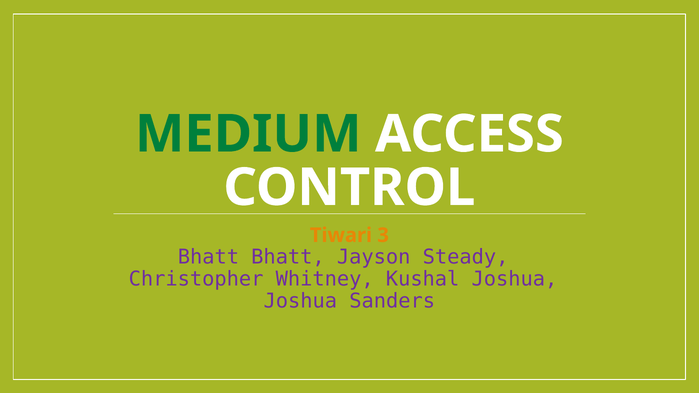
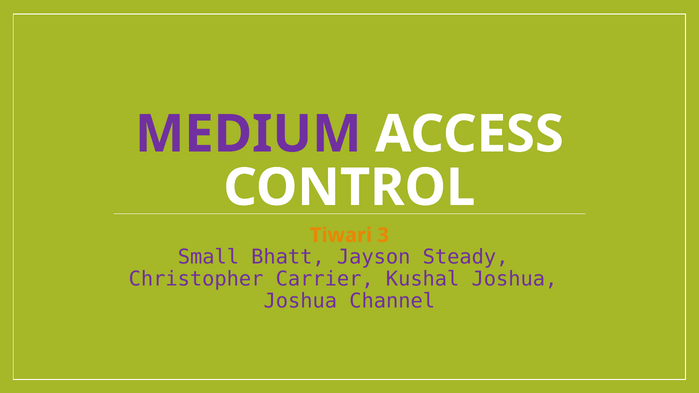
MEDIUM colour: green -> purple (248, 134)
Bhatt: Bhatt -> Small (208, 257)
Whitney: Whitney -> Carrier (325, 279)
Sanders: Sanders -> Channel (392, 301)
